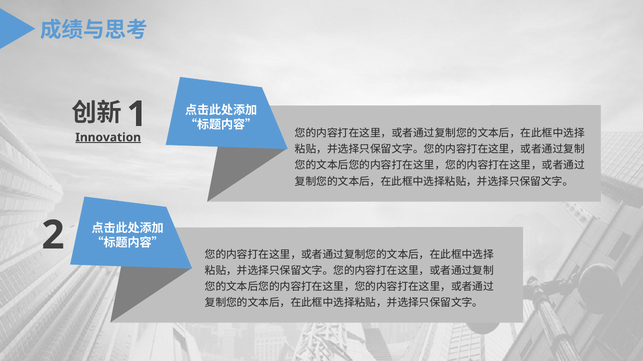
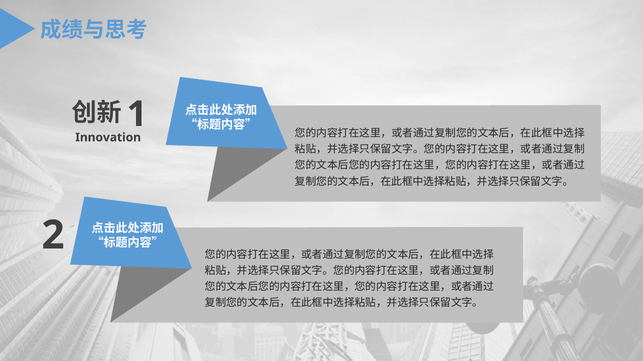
Innovation underline: present -> none (108, 138)
